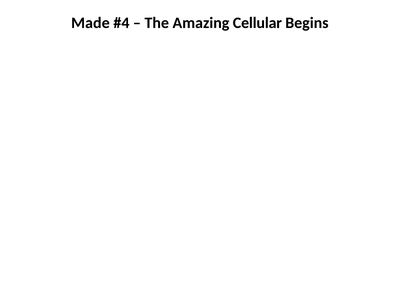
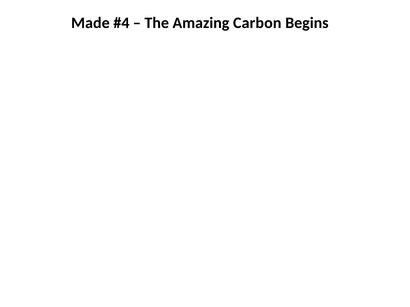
Cellular: Cellular -> Carbon (257, 23)
